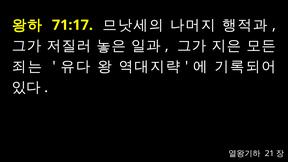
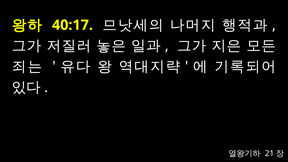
71:17: 71:17 -> 40:17 (72, 25)
